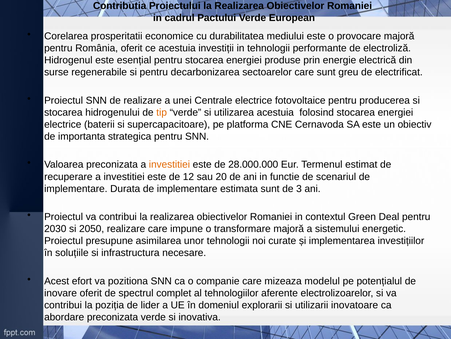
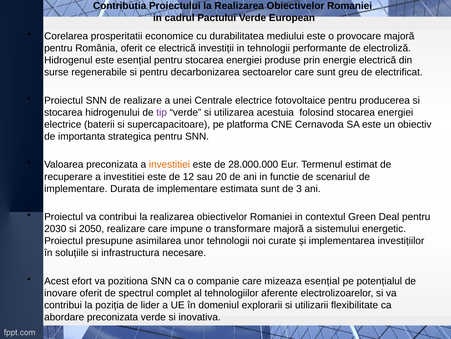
ce acestuia: acestuia -> electrică (177, 48)
tip colour: orange -> purple (162, 112)
mizeaza modelul: modelul -> esențial (322, 281)
inovatoare: inovatoare -> flexibilitate (355, 305)
